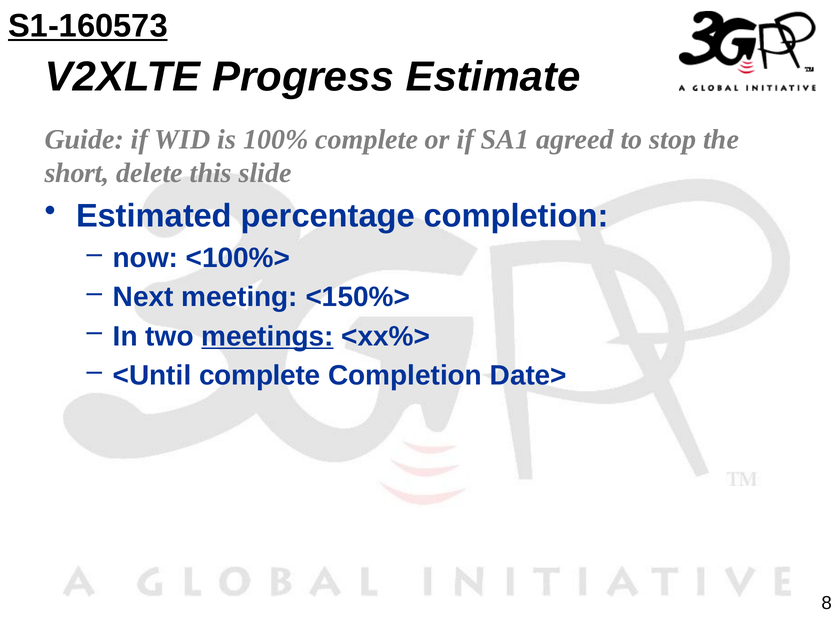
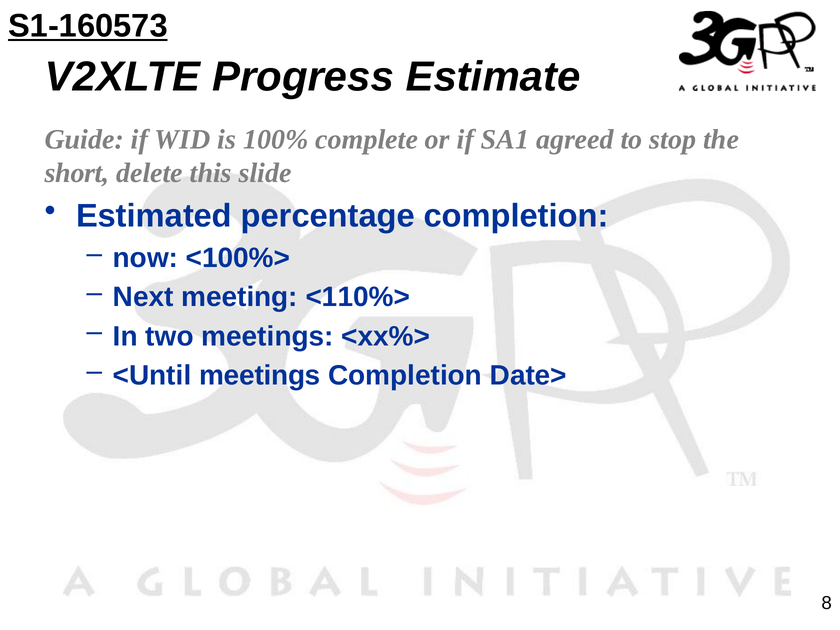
<150%>: <150%> -> <110%> (358, 297)
meetings underline: present -> none (268, 336)
<Until complete: complete -> meetings (260, 375)
